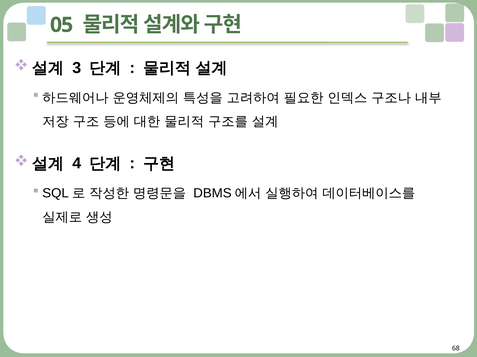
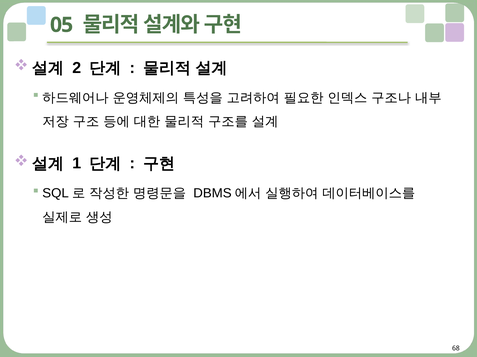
3: 3 -> 2 (77, 68)
4: 4 -> 1 (77, 164)
